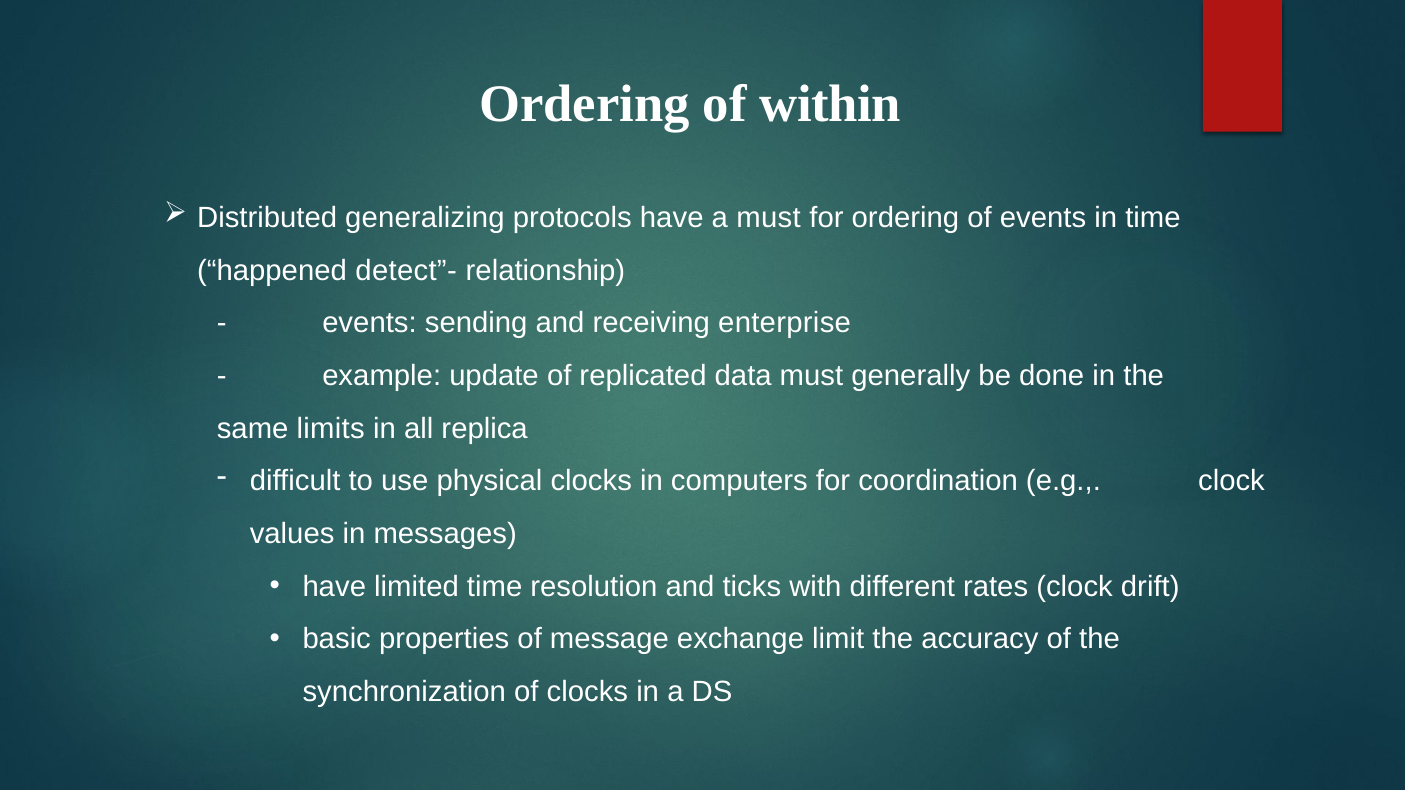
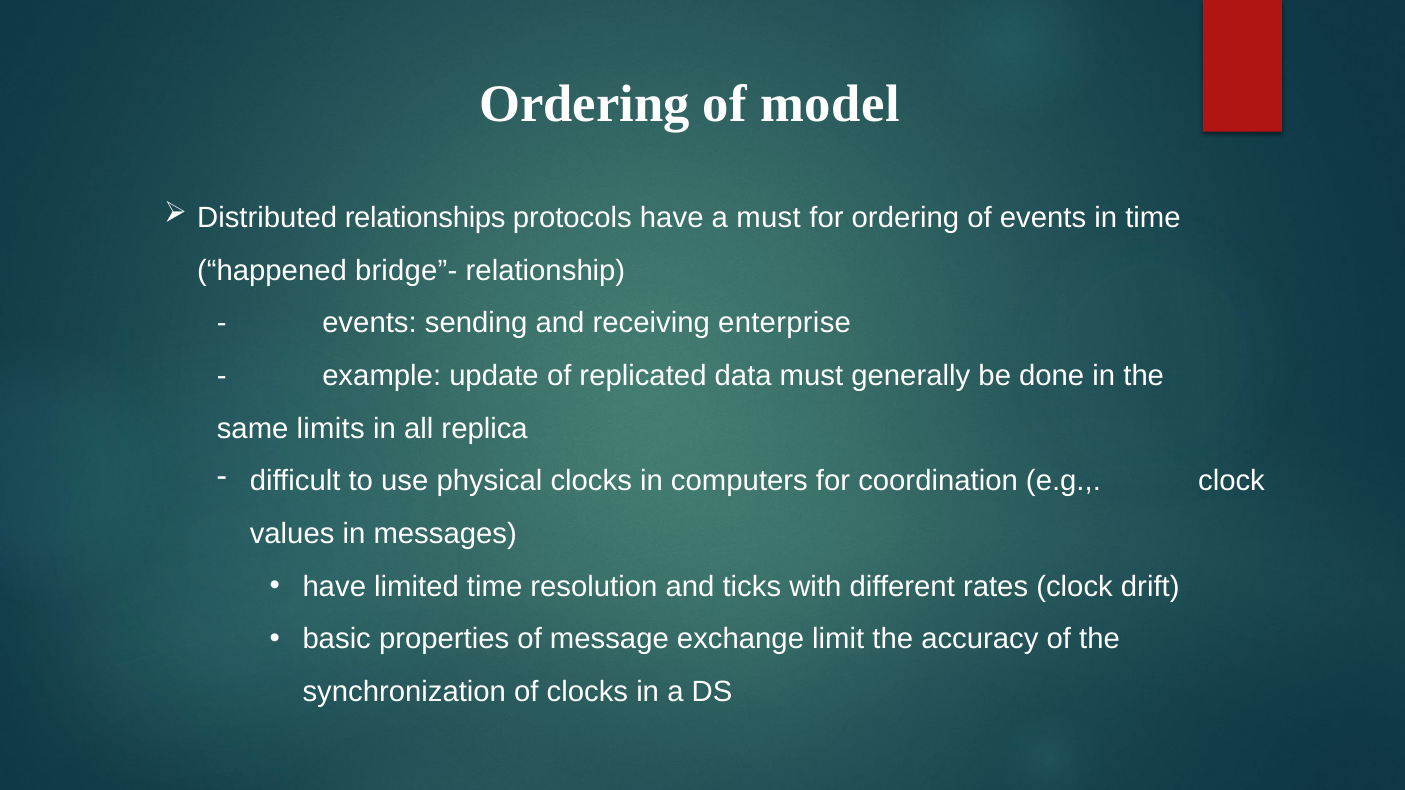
within: within -> model (830, 104)
generalizing: generalizing -> relationships (425, 218)
detect”-: detect”- -> bridge”- (406, 271)
